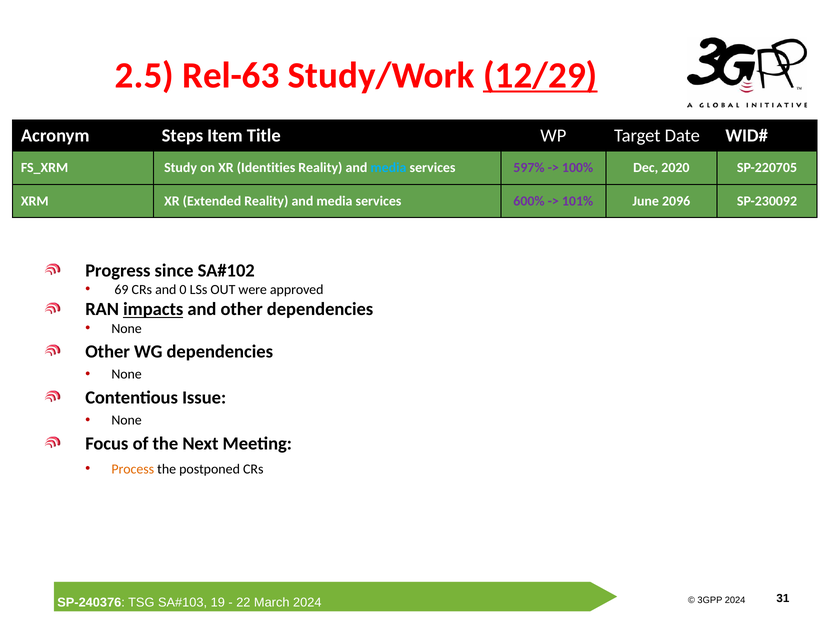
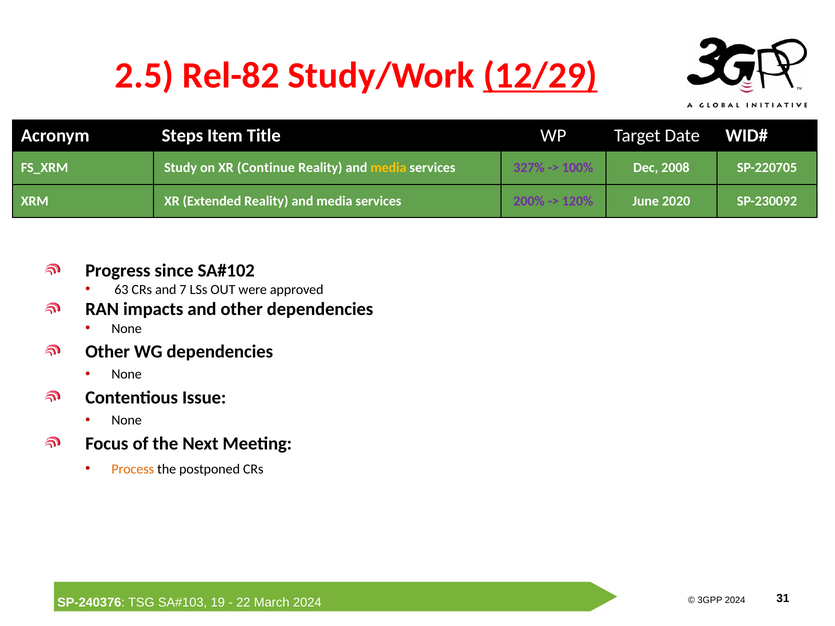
Rel-63: Rel-63 -> Rel-82 (231, 76)
Identities: Identities -> Continue (266, 168)
media colour: light blue -> yellow (388, 168)
597%: 597% -> 327% (529, 168)
2020: 2020 -> 2008 (675, 168)
600%: 600% -> 200% (529, 201)
101%: 101% -> 120% (578, 201)
2096: 2096 -> 2020 (676, 201)
69: 69 -> 63 (121, 290)
0: 0 -> 7 (183, 290)
impacts underline: present -> none (153, 309)
